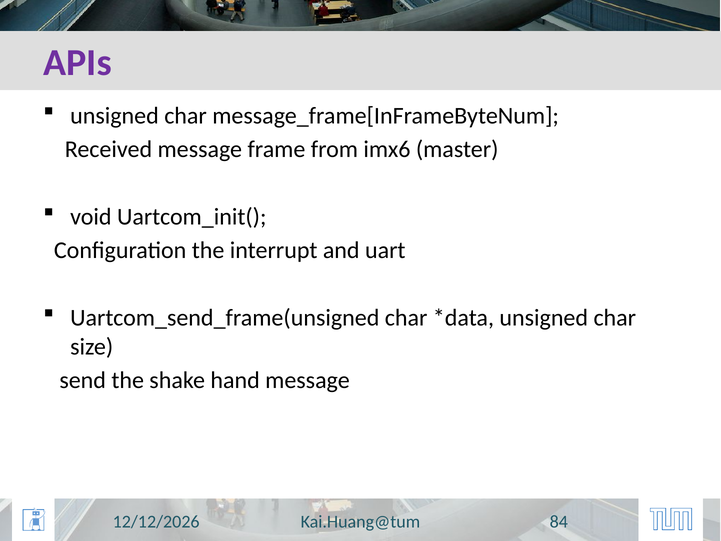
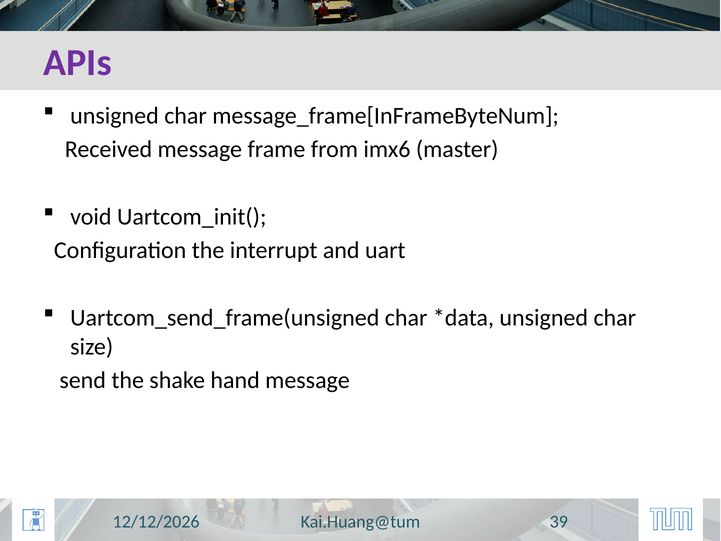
84: 84 -> 39 (559, 522)
